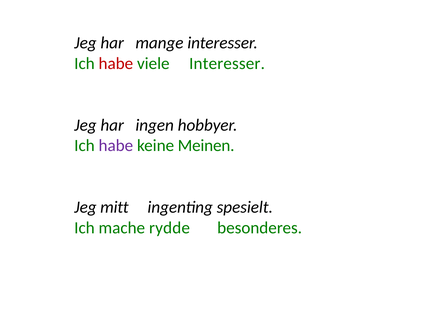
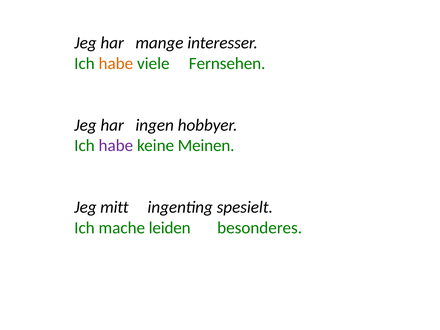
habe colour: red -> orange (116, 63)
viele Interesser: Interesser -> Fernsehen (227, 63)
rydde: rydde -> leiden (170, 228)
